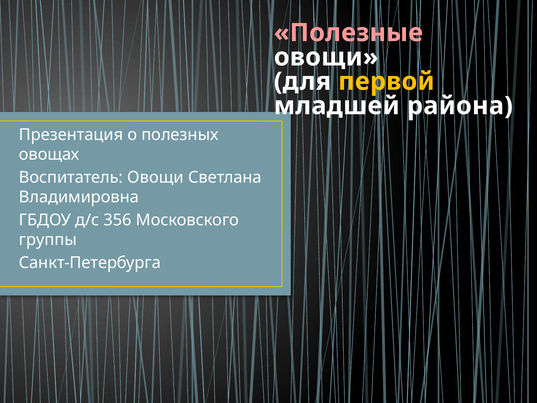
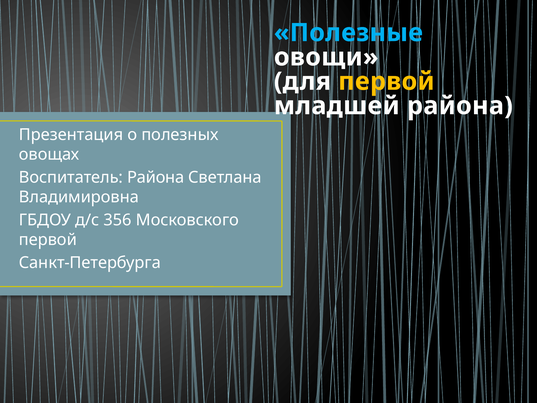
Полезные colour: pink -> light blue (348, 33)
Воспитатель Овощи: Овощи -> Района (156, 177)
группы: группы -> первой (48, 240)
